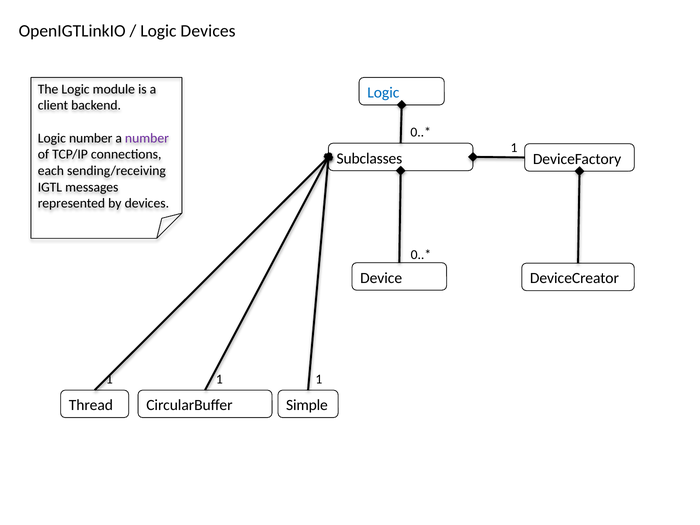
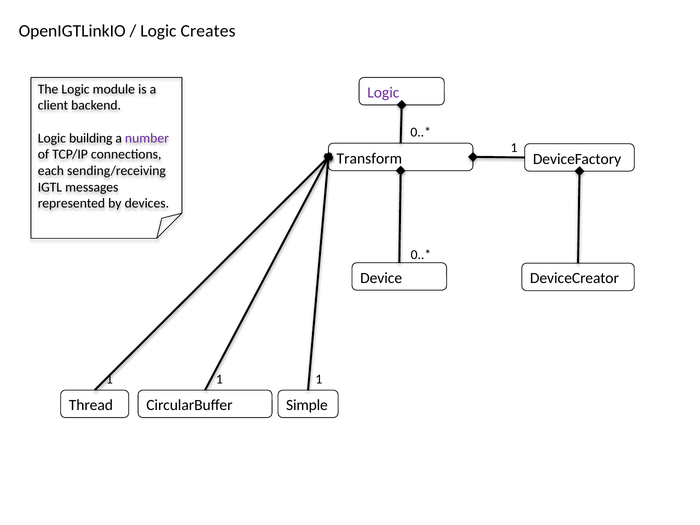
Logic Devices: Devices -> Creates (208, 31)
Logic colour: blue -> purple (383, 93)
Logic number: number -> building (91, 138)
Subclasses: Subclasses -> Transform (369, 158)
